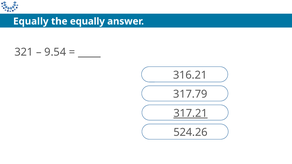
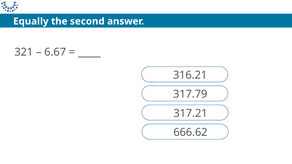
the equally: equally -> second (87, 21)
9.54: 9.54 -> 6.67 (55, 52)
317.21 underline: present -> none (191, 113)
524.26: 524.26 -> 666.62 (191, 133)
